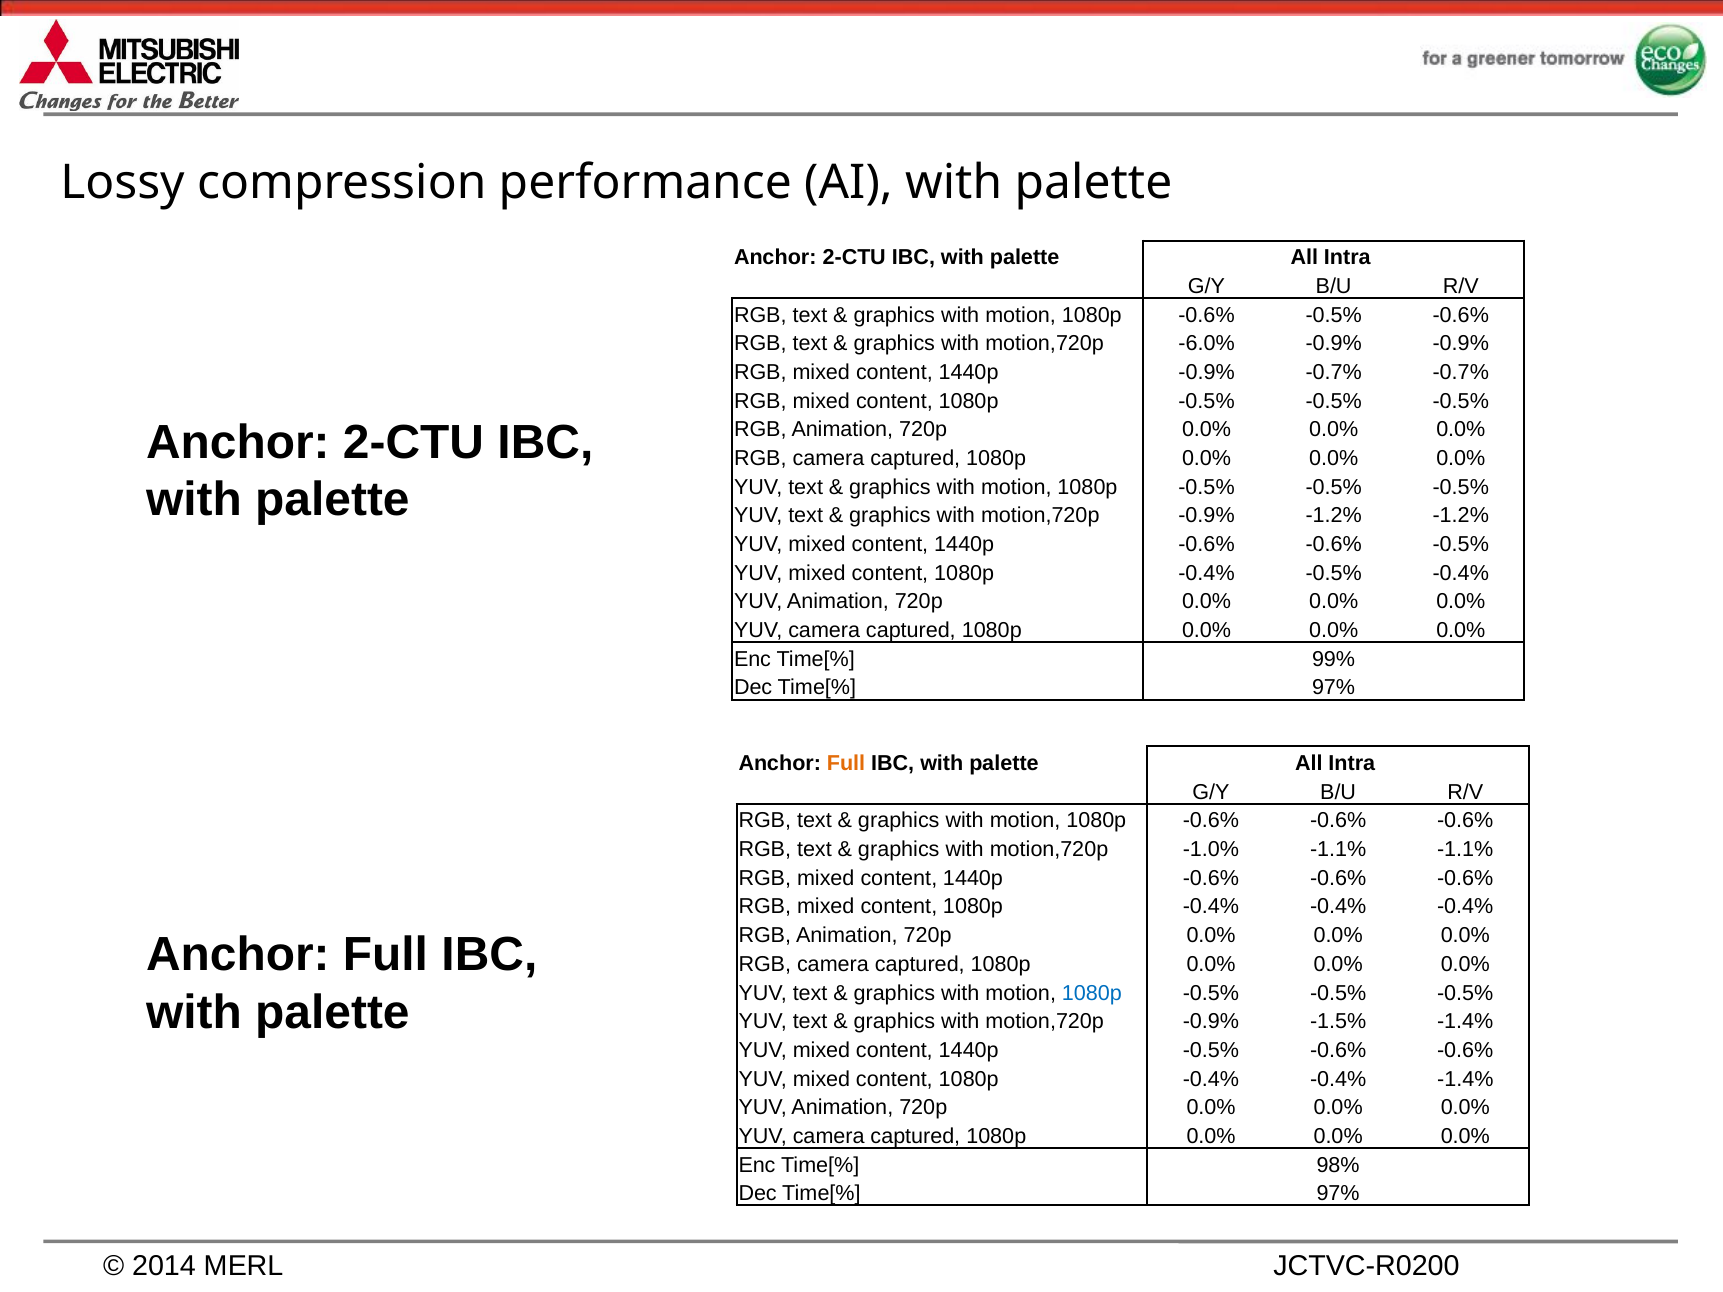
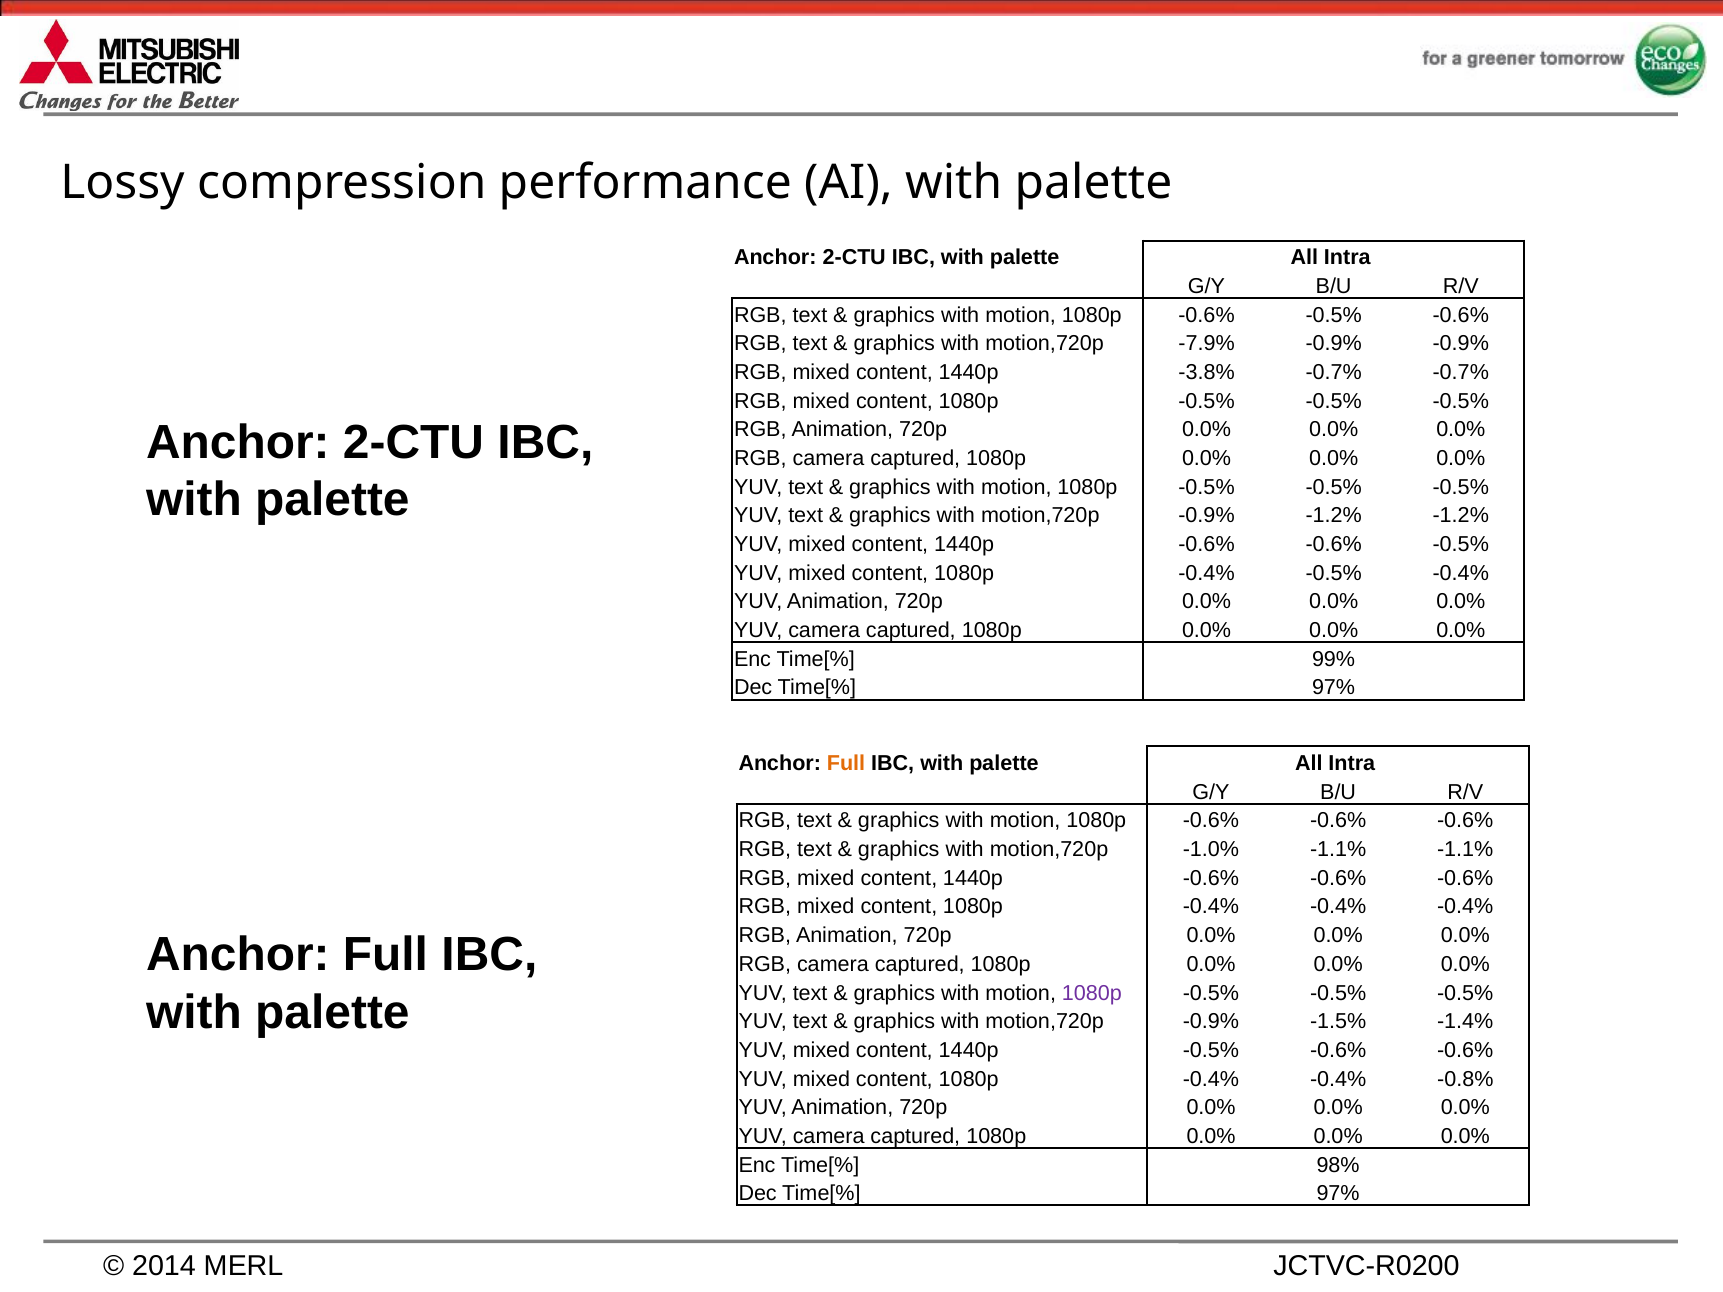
-6.0%: -6.0% -> -7.9% (1207, 344)
1440p -0.9%: -0.9% -> -3.8% (1207, 372)
1080p colour: blue -> purple (1092, 993)
-0.4% -1.4%: -1.4% -> -0.8% (1465, 1079)
